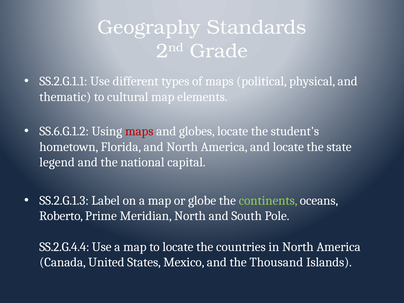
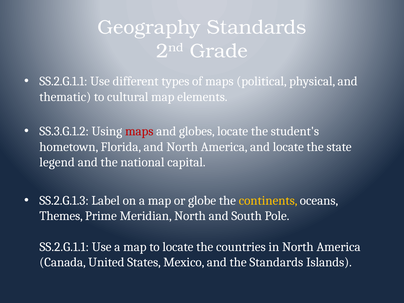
SS.6.G.1.2: SS.6.G.1.2 -> SS.3.G.1.2 (64, 131)
continents colour: light green -> yellow (268, 200)
Roberto: Roberto -> Themes (61, 216)
SS.2.G.4.4: SS.2.G.4.4 -> SS.2.G.1.1 (64, 247)
the Thousand: Thousand -> Standards (276, 262)
